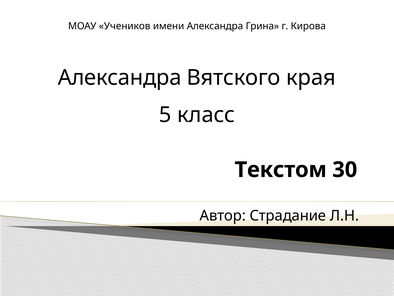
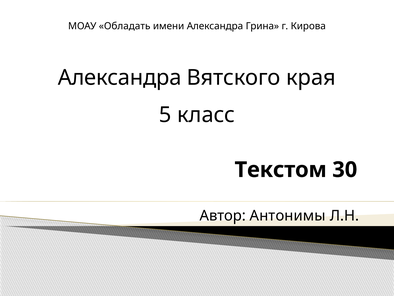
Учеников: Учеников -> Обладать (125, 26)
Страдание: Страдание -> Антонимы (288, 215)
